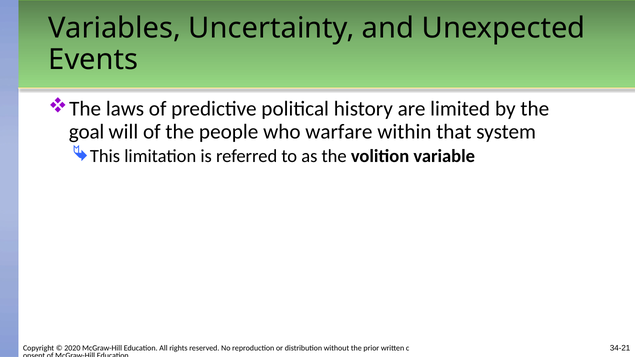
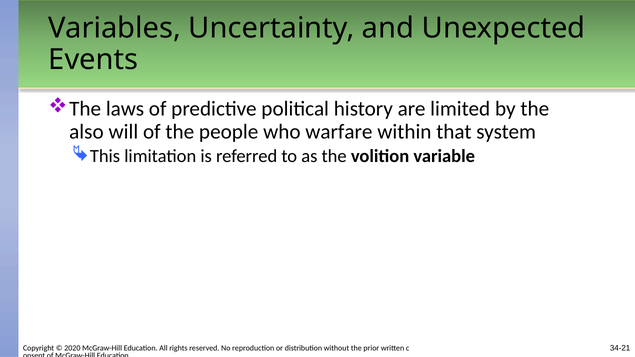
goal: goal -> also (86, 132)
